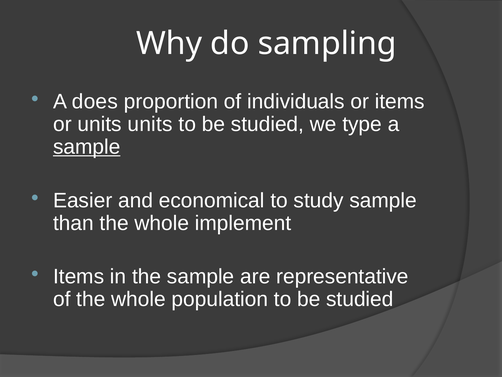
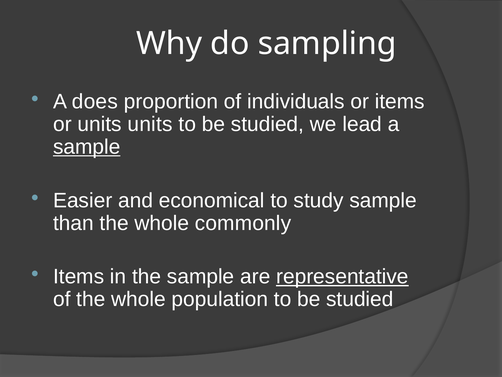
type: type -> lead (362, 124)
implement: implement -> commonly (243, 223)
representative underline: none -> present (342, 276)
